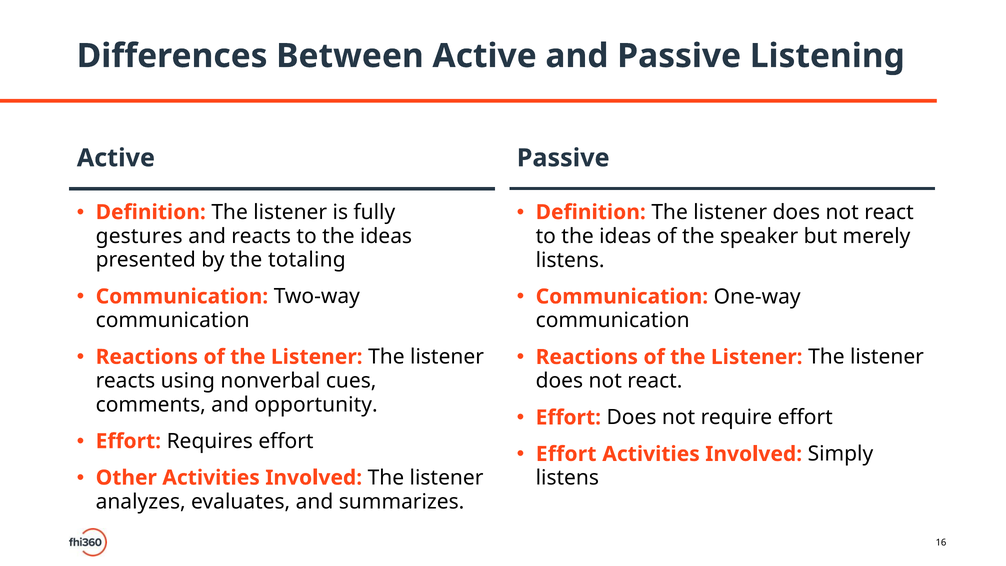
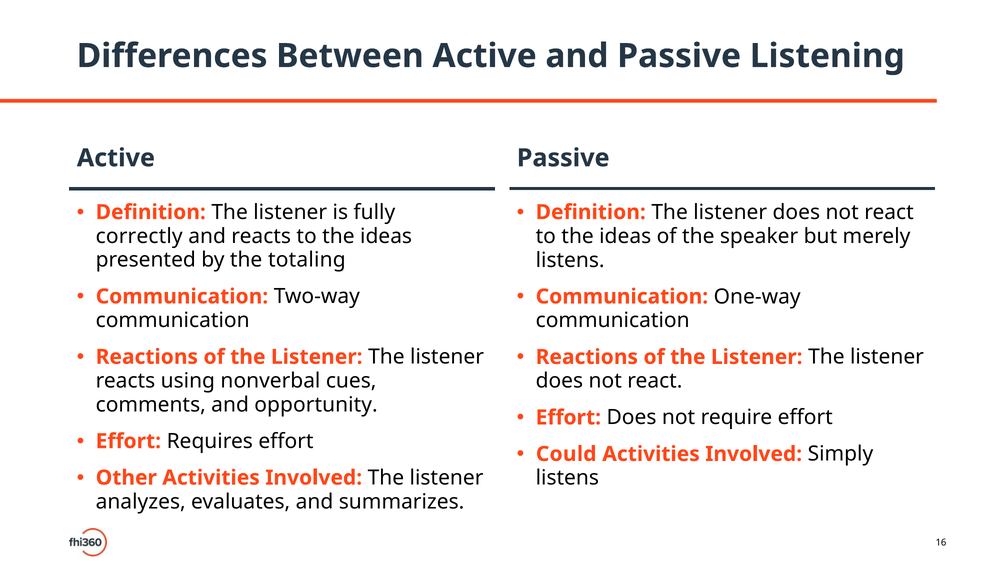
gestures: gestures -> correctly (139, 236)
Effort: Effort -> Could (566, 454)
